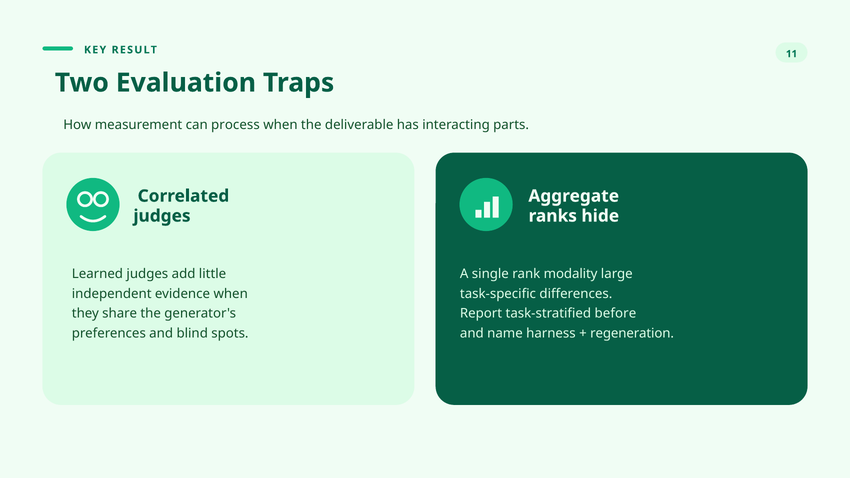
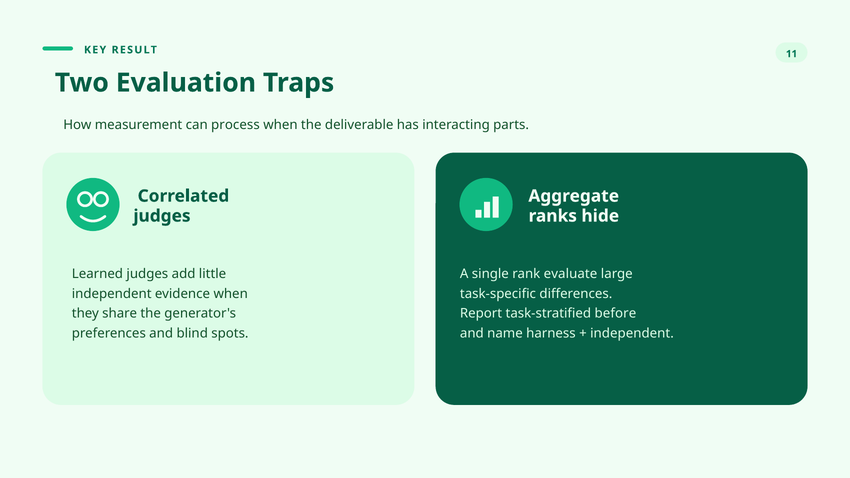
modality: modality -> evaluate (571, 274)
regeneration: regeneration -> independent (632, 334)
